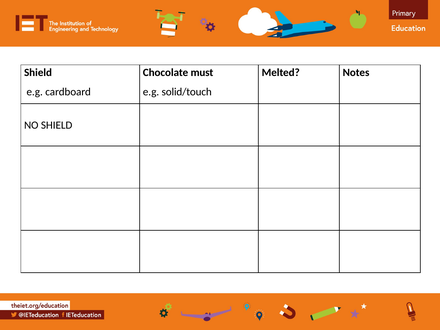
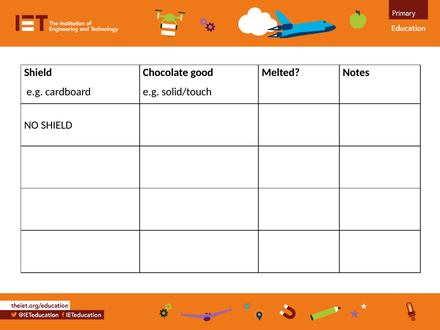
must: must -> good (202, 73)
